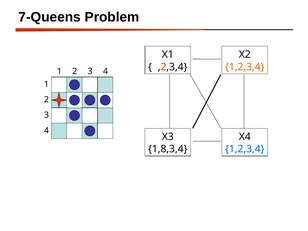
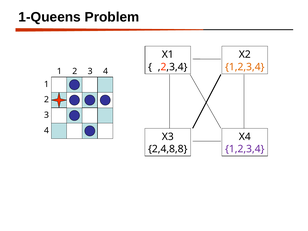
7-Queens: 7-Queens -> 1-Queens (50, 17)
1,8,3,4: 1,8,3,4 -> 2,4,8,8 (168, 149)
1,2,3,4 colour: blue -> purple (245, 149)
